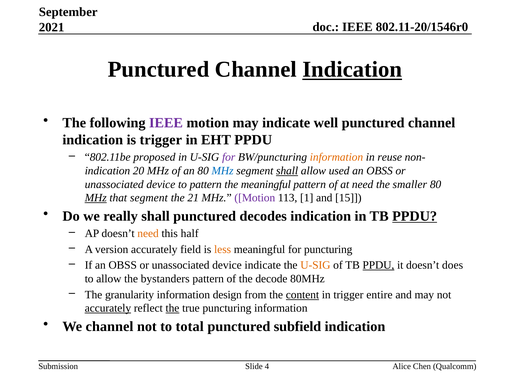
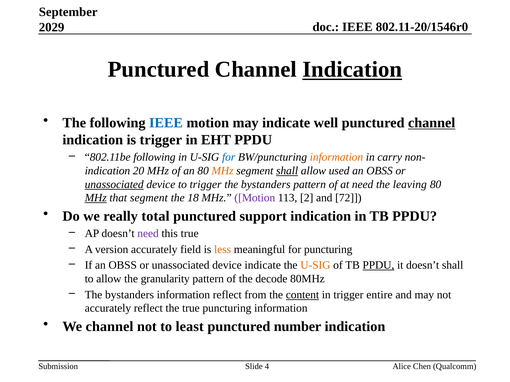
2021: 2021 -> 2029 (52, 27)
IEEE colour: purple -> blue (166, 123)
channel underline: none -> present (432, 123)
802.11be proposed: proposed -> following (154, 157)
for colour: purple -> blue (229, 157)
reuse: reuse -> carry (390, 157)
MHz colour: blue -> orange (223, 171)
unassociated underline: none -> present (114, 185)
to pattern: pattern -> trigger (206, 185)
meaningful: meaningful -> bystanders (266, 185)
smaller: smaller -> leaving (410, 185)
21: 21 -> 18 (193, 198)
1: 1 -> 2 (307, 198)
15: 15 -> 72 (348, 198)
really shall: shall -> total (155, 216)
decodes: decodes -> support (263, 216)
PPDU underline: present -> none (415, 216)
need colour: orange -> purple (148, 234)
this half: half -> true (190, 234)
doesn’t does: does -> shall (453, 266)
bystanders: bystanders -> granularity (165, 279)
granularity: granularity -> bystanders (130, 295)
information design: design -> reflect (227, 295)
accurately underline: present -> none (108, 309)
the underline: present -> none (172, 309)
total: total -> least (190, 327)
subfield: subfield -> number (298, 327)
